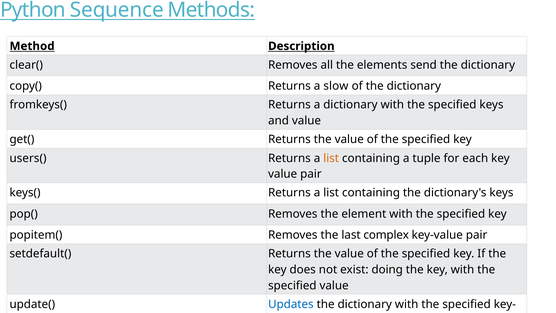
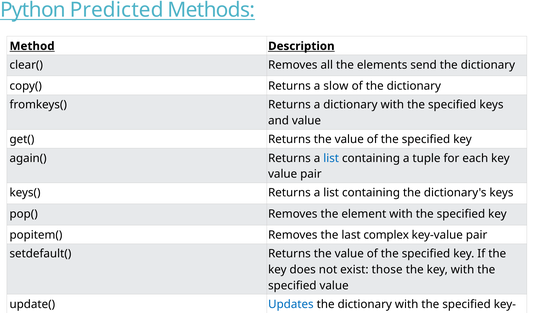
Sequence: Sequence -> Predicted (117, 10)
users(: users( -> again( (28, 158)
list colour: orange -> blue (331, 158)
doing: doing -> those (387, 269)
